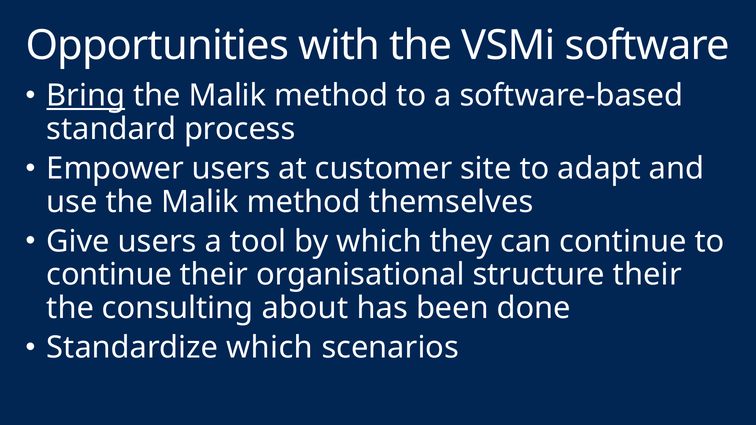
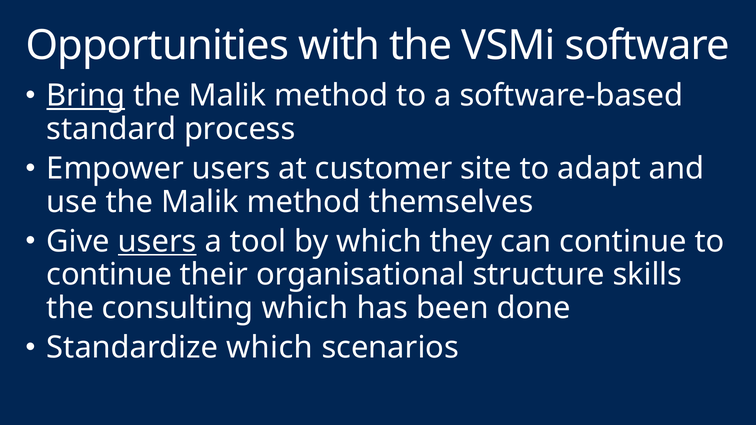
users underline: none -> present (157, 242)
structure their: their -> skills (647, 275)
consulting about: about -> which (305, 308)
